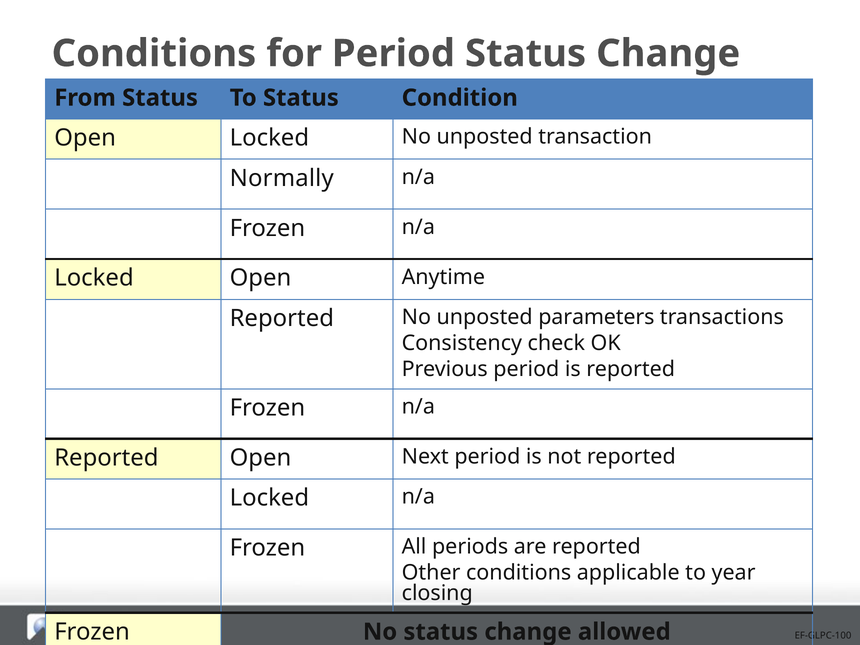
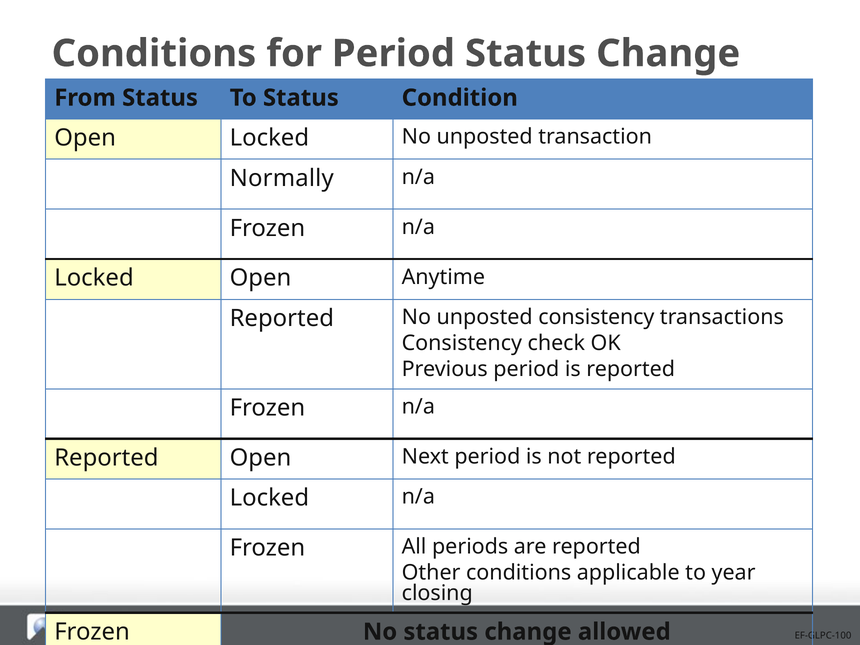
unposted parameters: parameters -> consistency (596, 317)
